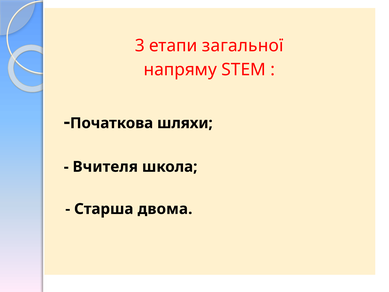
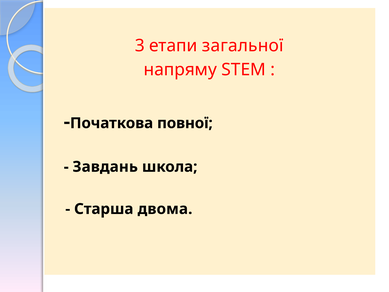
шляхи: шляхи -> повної (185, 123)
Вчителя: Вчителя -> Завдань (105, 167)
